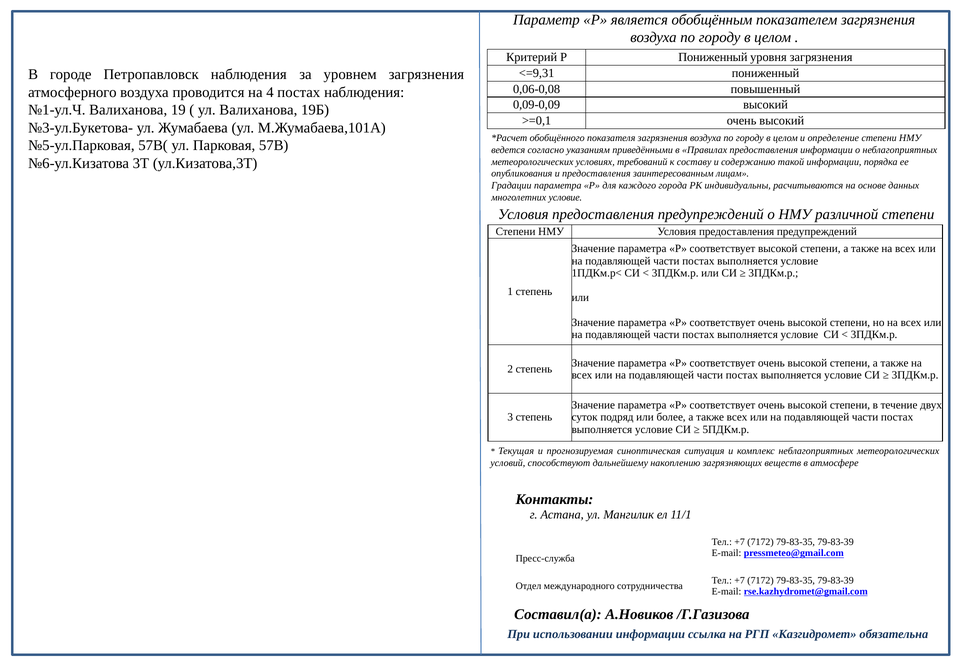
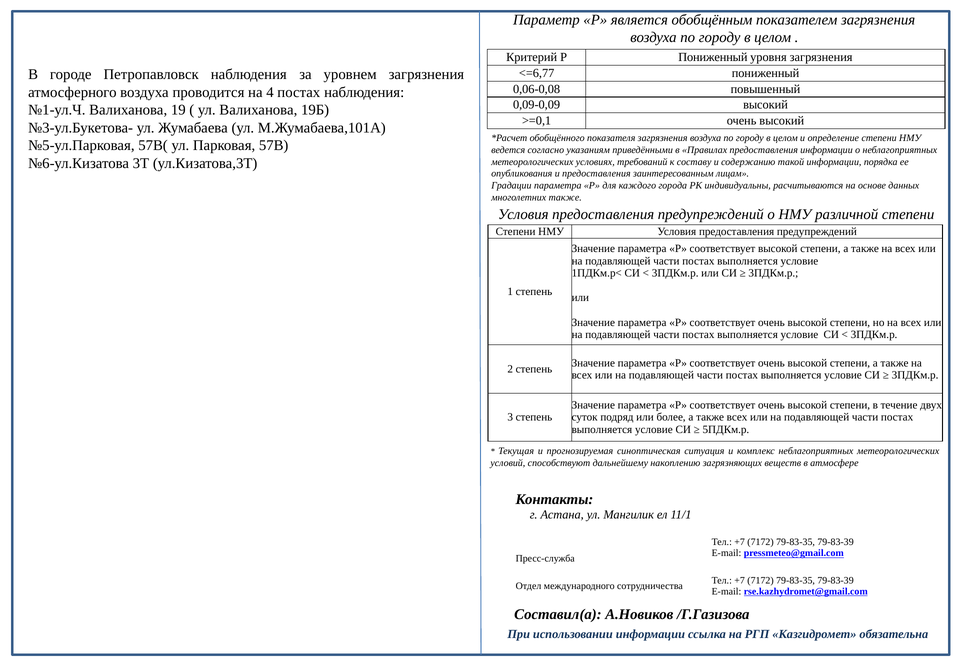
<=9,31: <=9,31 -> <=6,77 (537, 73)
многолетних условие: условие -> также (565, 197)
